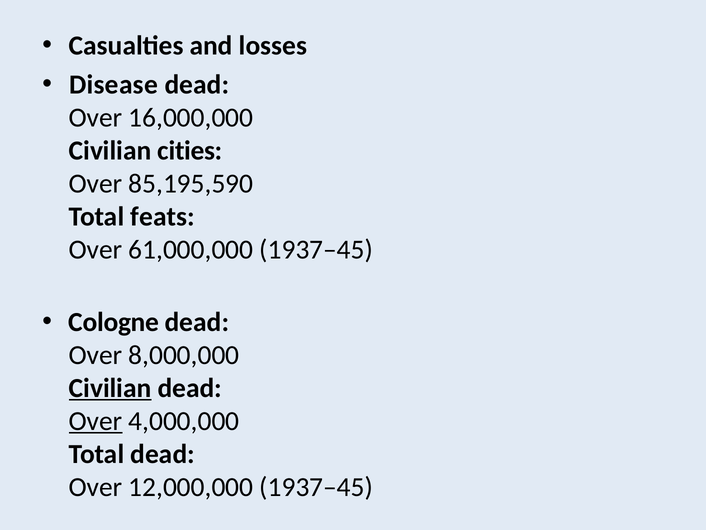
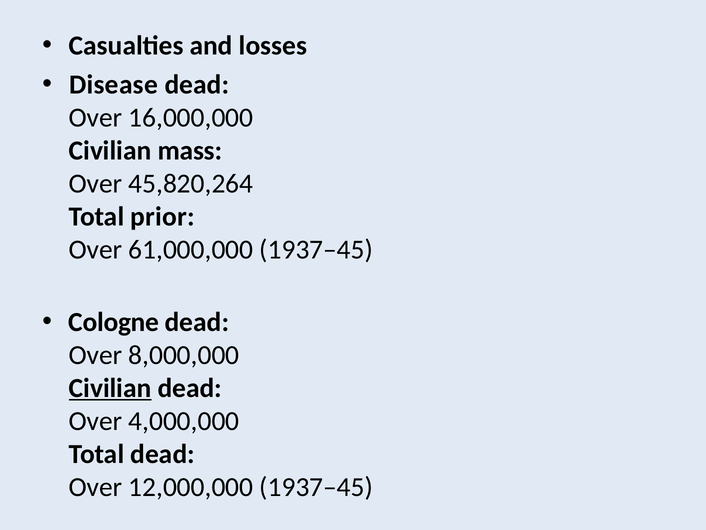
cities: cities -> mass (190, 151)
85,195,590: 85,195,590 -> 45,820,264 (191, 184)
feats: feats -> prior (162, 217)
Over underline: present -> none (96, 421)
